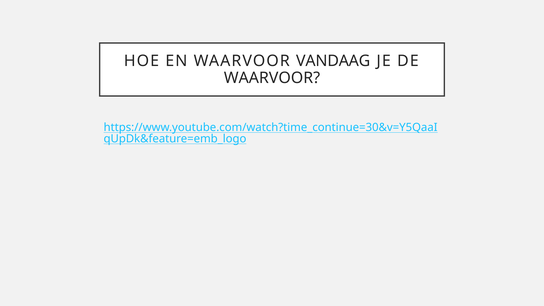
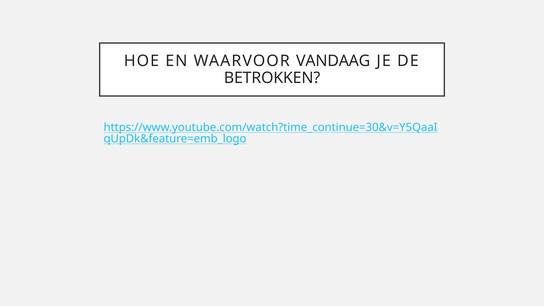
WAARVOOR: WAARVOOR -> BETROKKEN (272, 78)
